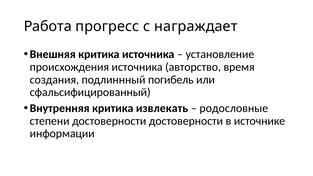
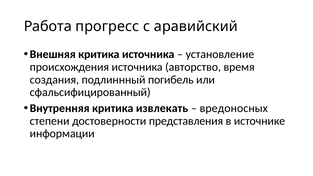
награждает: награждает -> аравийский (196, 26)
родословные: родословные -> вредоносных (234, 108)
достоверности достоверности: достоверности -> представления (186, 121)
